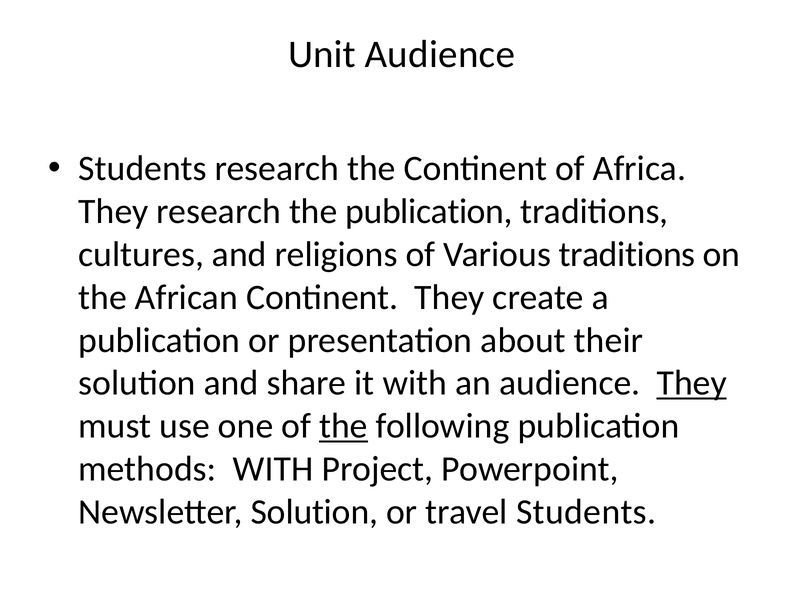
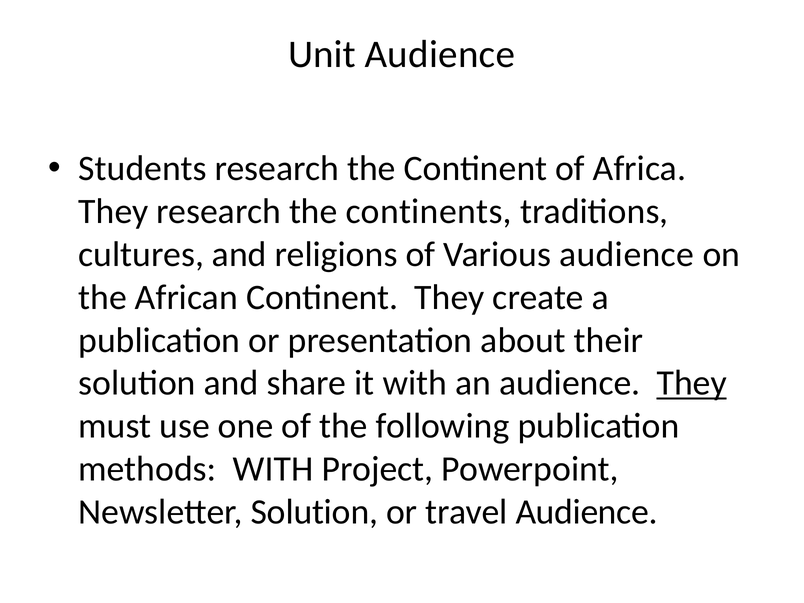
the publication: publication -> continents (429, 212)
Various traditions: traditions -> audience (627, 254)
the underline: present -> none (343, 426)
travel Students: Students -> Audience (587, 512)
